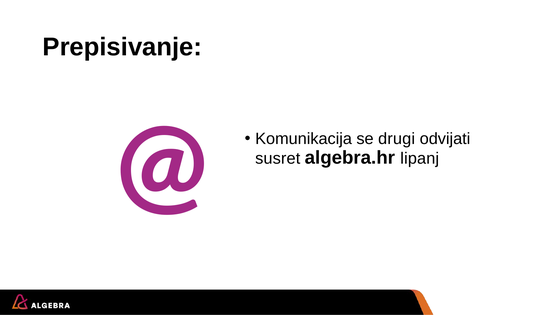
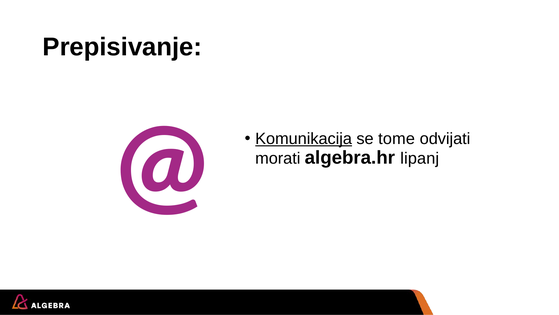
Komunikacija underline: none -> present (304, 138)
drugi: drugi -> tome (397, 138)
susret: susret -> morati (278, 158)
